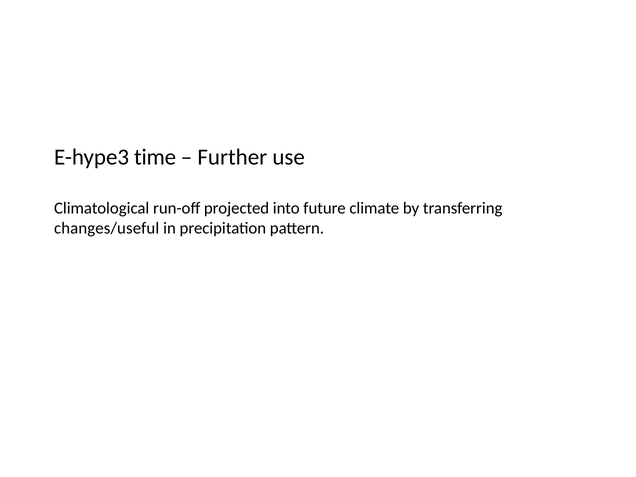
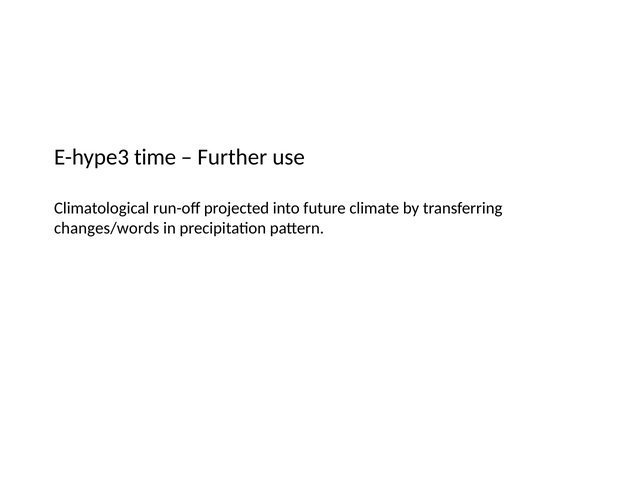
changes/useful: changes/useful -> changes/words (107, 228)
